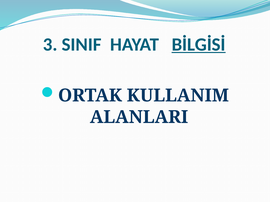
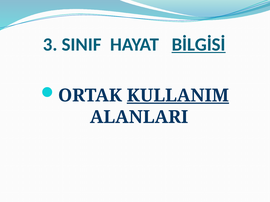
KULLANIM underline: none -> present (178, 96)
